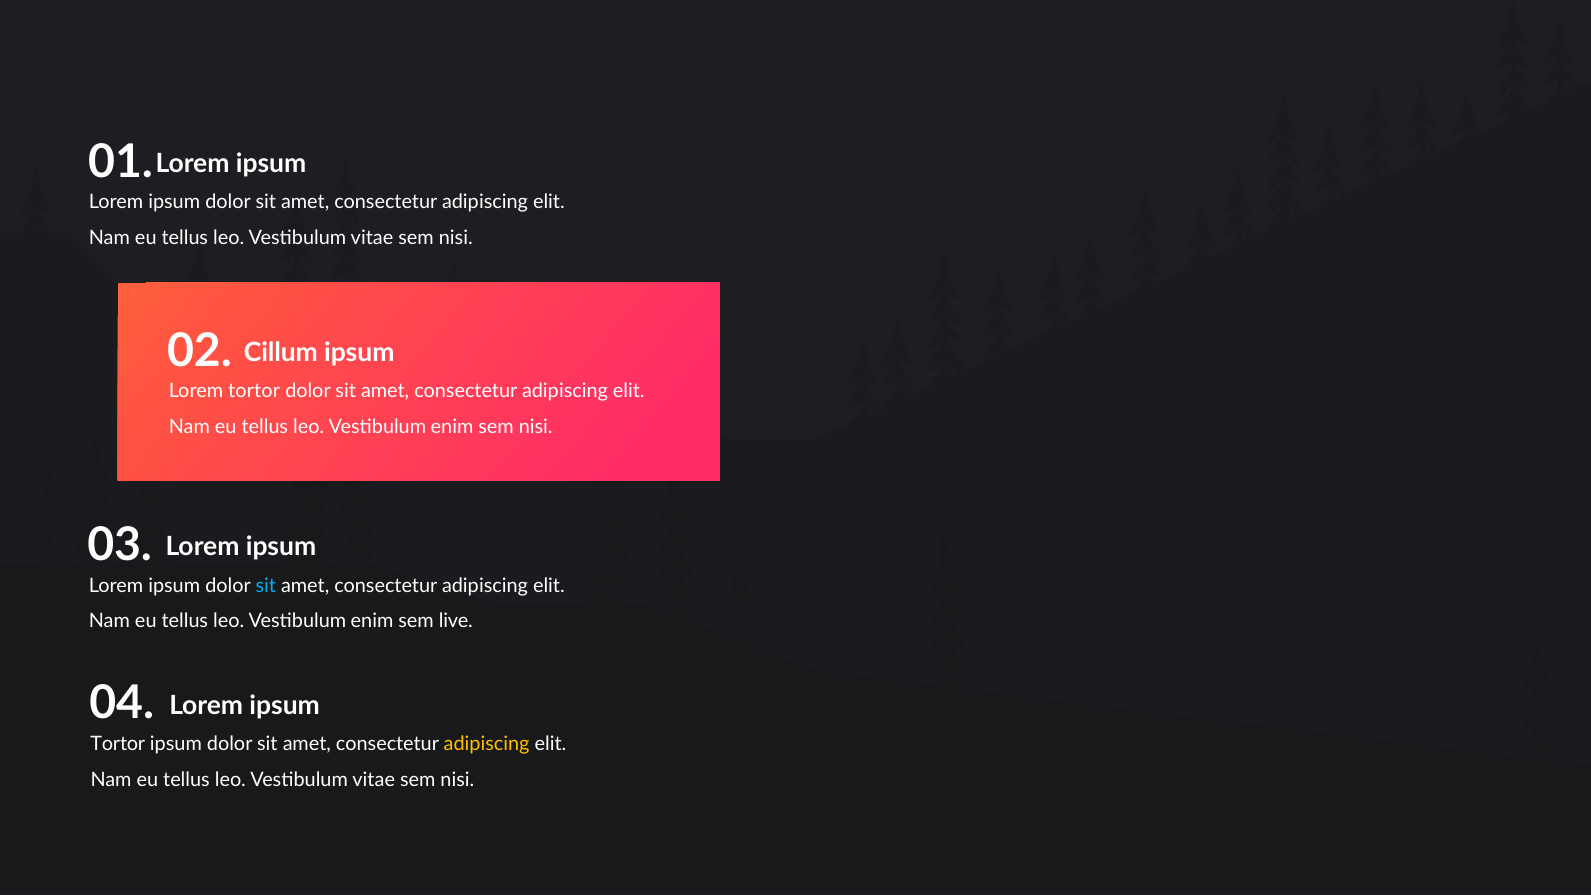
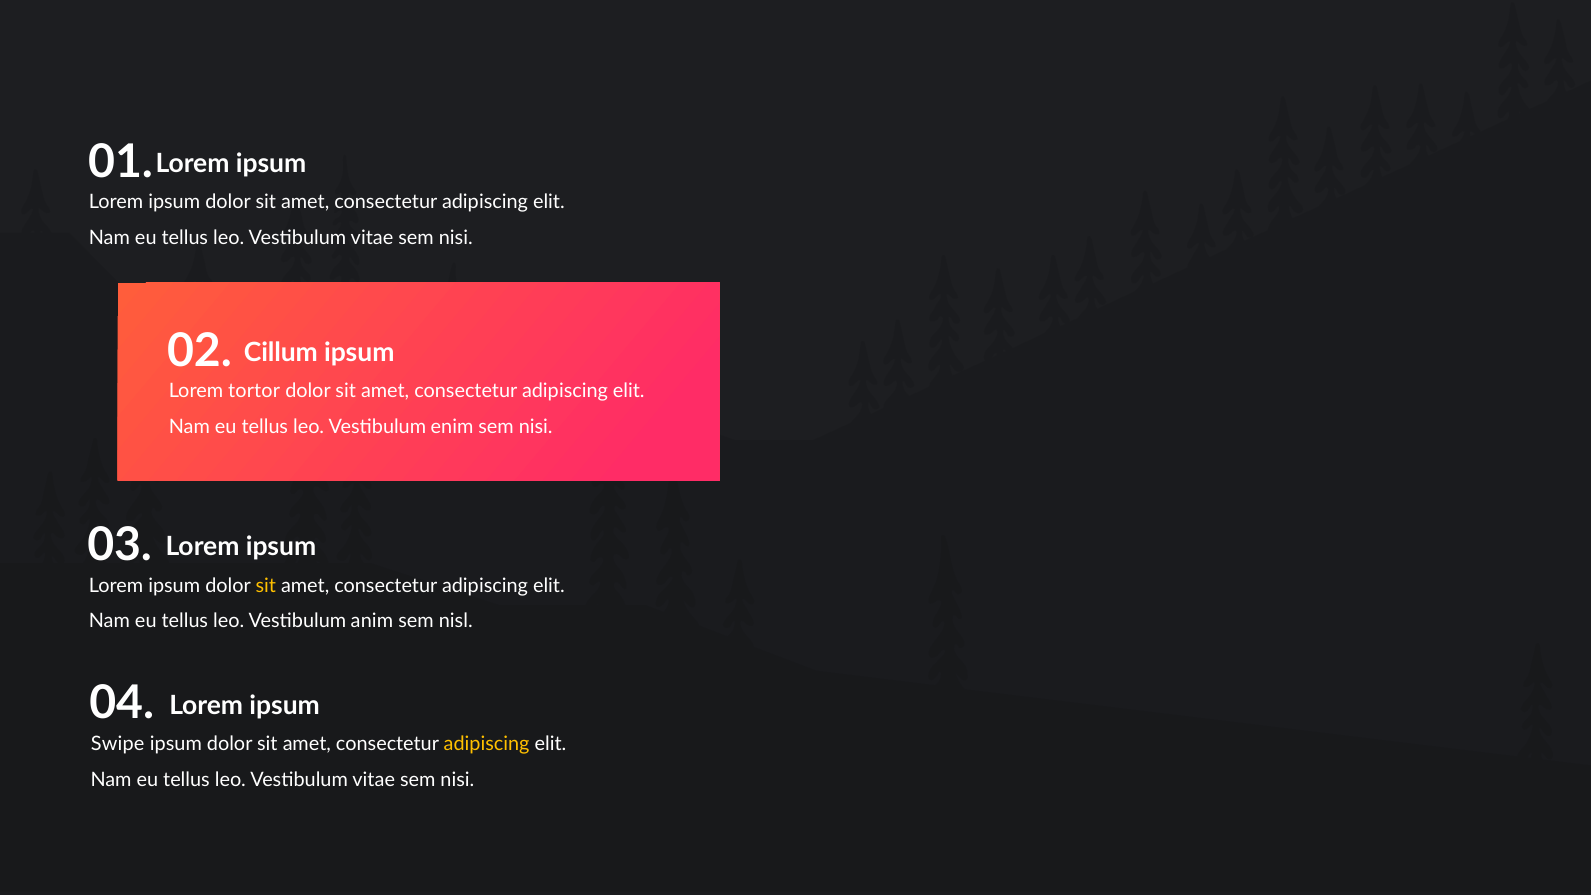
sit colour: light blue -> yellow (266, 586)
enim: enim -> anim (372, 621)
live: live -> nisl (456, 621)
Tortor: Tortor -> Swipe (118, 744)
